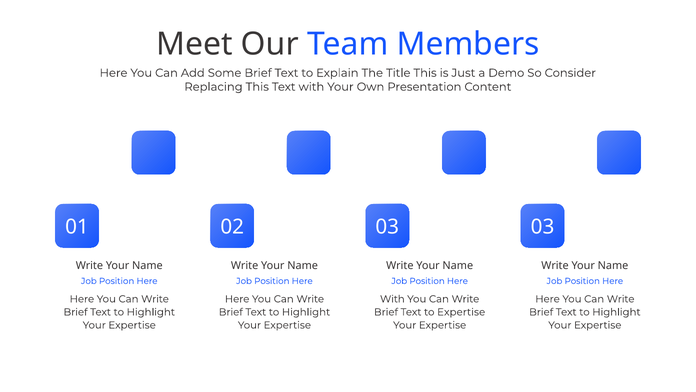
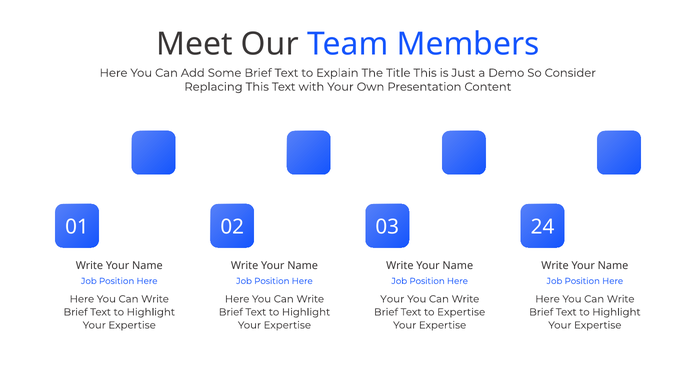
03 03: 03 -> 24 (543, 227)
With: With -> Your (392, 299)
